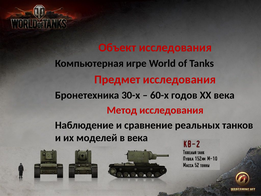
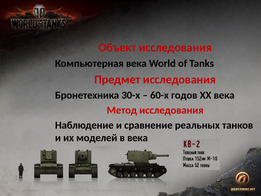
Компьютерная игре: игре -> века (136, 63)
